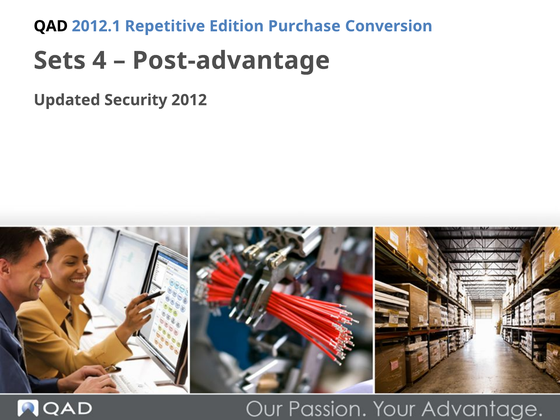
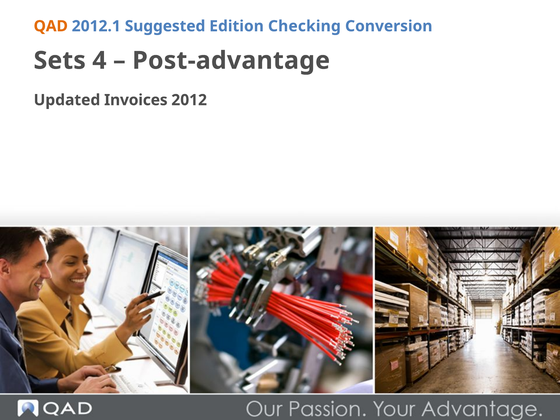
QAD colour: black -> orange (51, 26)
Repetitive: Repetitive -> Suggested (165, 26)
Purchase: Purchase -> Checking (304, 26)
Security: Security -> Invoices (136, 100)
